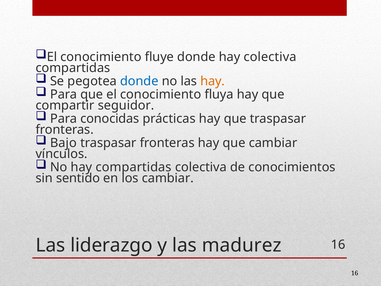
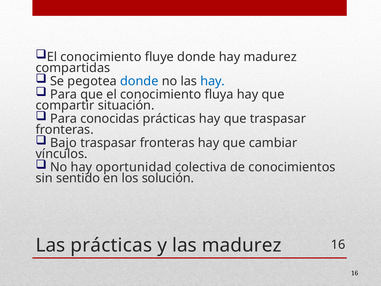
hay colectiva: colectiva -> madurez (270, 57)
hay colour: orange -> blue (213, 81)
seguidor: seguidor -> situación (126, 105)
hay compartidas: compartidas -> oportunidad (134, 167)
los cambiar: cambiar -> solución (168, 178)
Las liderazgo: liderazgo -> prácticas (111, 245)
